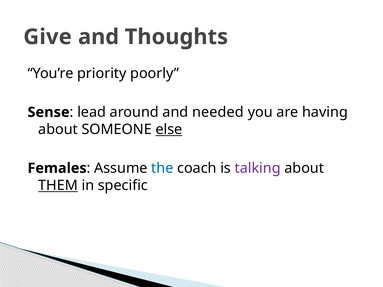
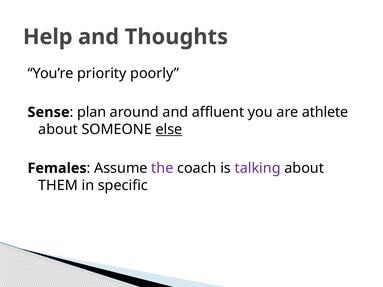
Give: Give -> Help (48, 37)
lead: lead -> plan (92, 112)
needed: needed -> affluent (218, 112)
having: having -> athlete (325, 112)
the colour: blue -> purple (162, 168)
THEM underline: present -> none (58, 186)
